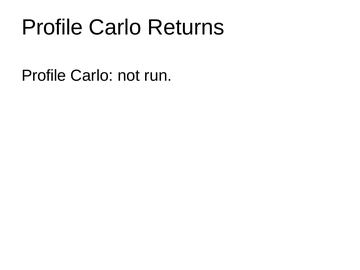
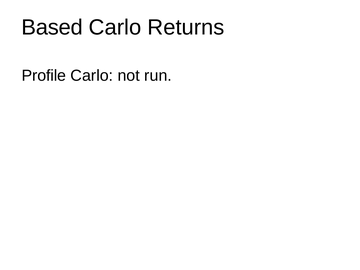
Profile: Profile -> Based (52, 27)
